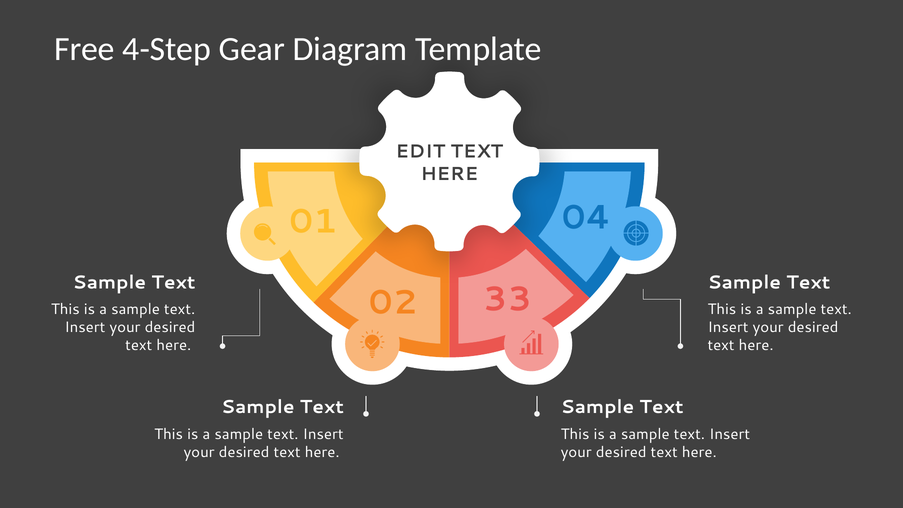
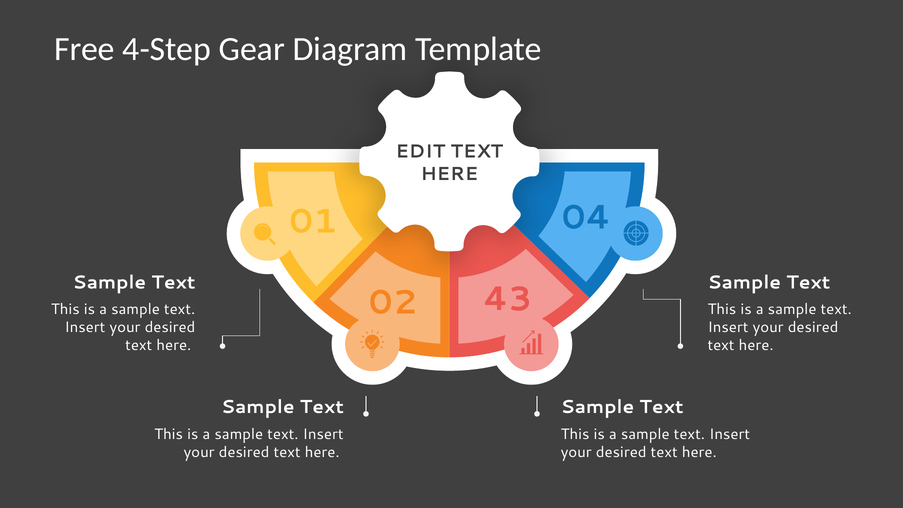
33: 33 -> 43 (508, 299)
